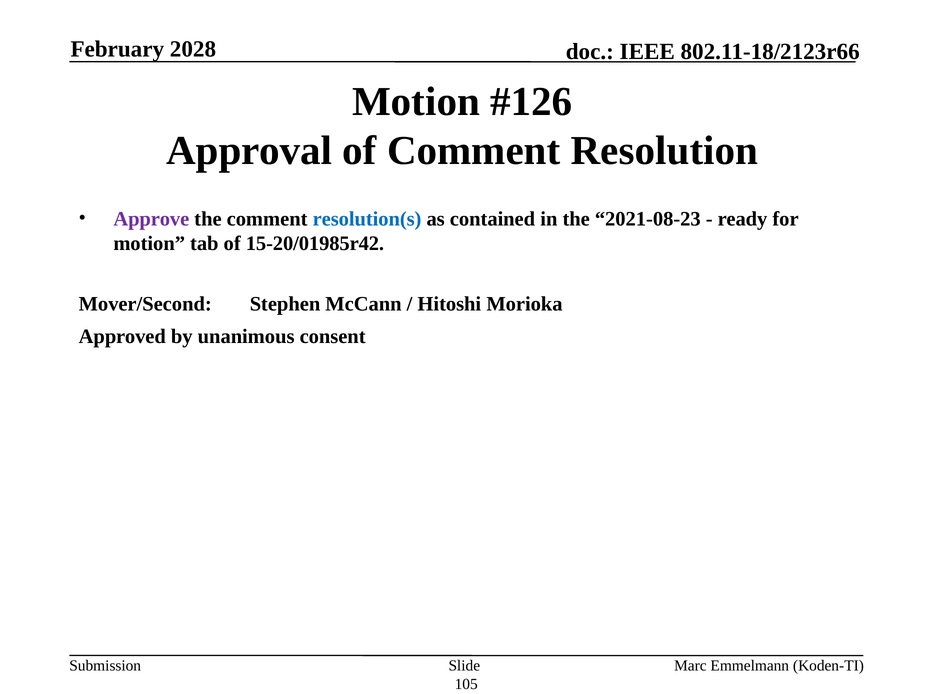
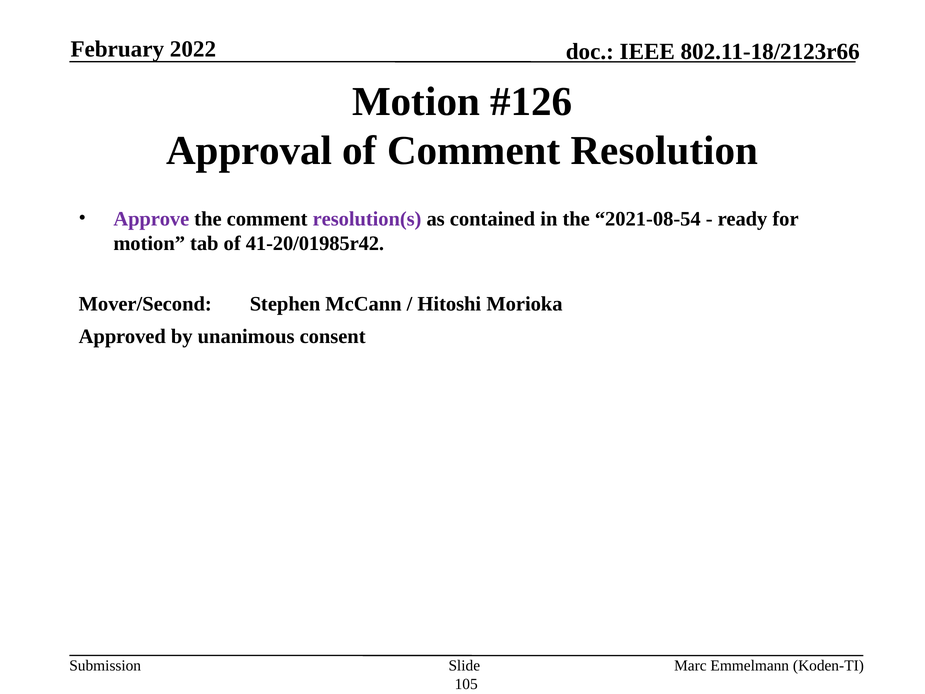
2028: 2028 -> 2022 (193, 49)
resolution(s colour: blue -> purple (367, 219)
2021-08-23: 2021-08-23 -> 2021-08-54 (648, 219)
15-20/01985r42: 15-20/01985r42 -> 41-20/01985r42 (315, 243)
